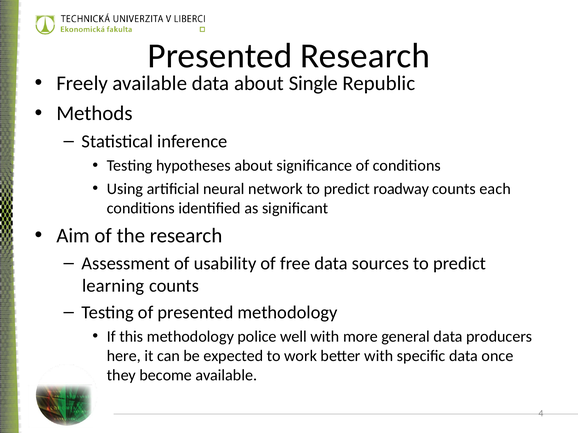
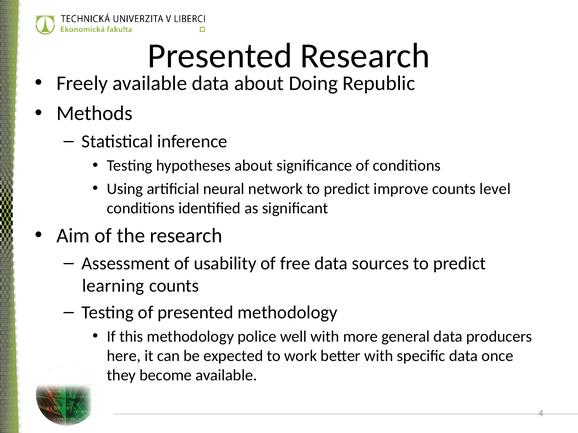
Single: Single -> Doing (313, 83)
roadway: roadway -> improve (401, 189)
each: each -> level (495, 189)
